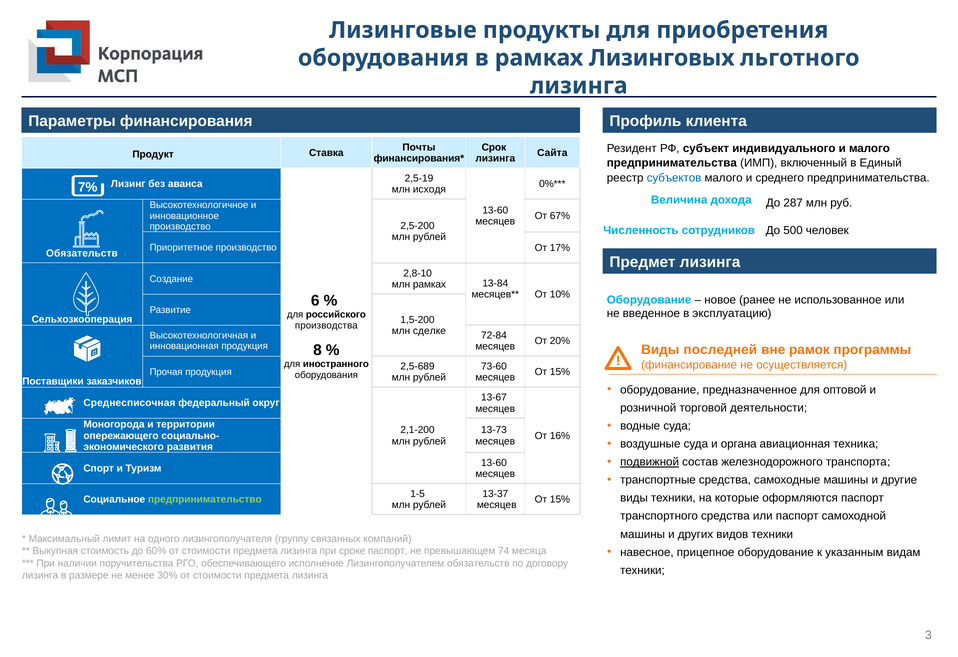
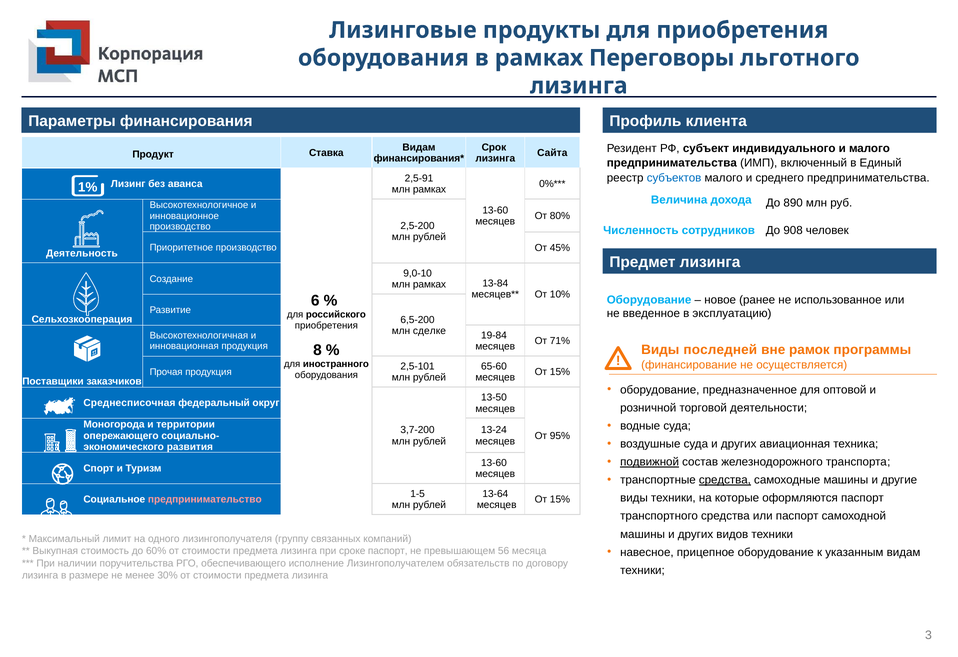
Лизинговых: Лизинговых -> Переговоры (662, 58)
Почты: Почты -> Видам (419, 147)
2,5-19: 2,5-19 -> 2,5-91 (419, 178)
7%: 7% -> 1% (88, 187)
исходя: исходя -> рамках (429, 190)
287: 287 -> 890 (793, 203)
67%: 67% -> 80% (560, 216)
500: 500 -> 908 (793, 230)
17%: 17% -> 45% (560, 248)
Обязательств: Обязательств -> Деятельность (82, 253)
2,8-10: 2,8-10 -> 9,0-10 (418, 273)
1,5-200: 1,5-200 -> 6,5-200 (418, 320)
производства: производства -> приобретения (326, 325)
72-84: 72-84 -> 19-84 (494, 335)
20%: 20% -> 71% (560, 341)
2,5-689: 2,5-689 -> 2,5-101 (418, 366)
73-60: 73-60 -> 65-60 (494, 366)
13-67: 13-67 -> 13-50 (494, 397)
2,1-200: 2,1-200 -> 3,7-200 (418, 430)
13-73: 13-73 -> 13-24 (494, 430)
16%: 16% -> 95% (560, 436)
суда и органа: органа -> других (739, 444)
средства underline: none -> present (725, 480)
13-37: 13-37 -> 13-64 (495, 494)
предпринимательство colour: light green -> pink (205, 499)
74: 74 -> 56 (504, 551)
